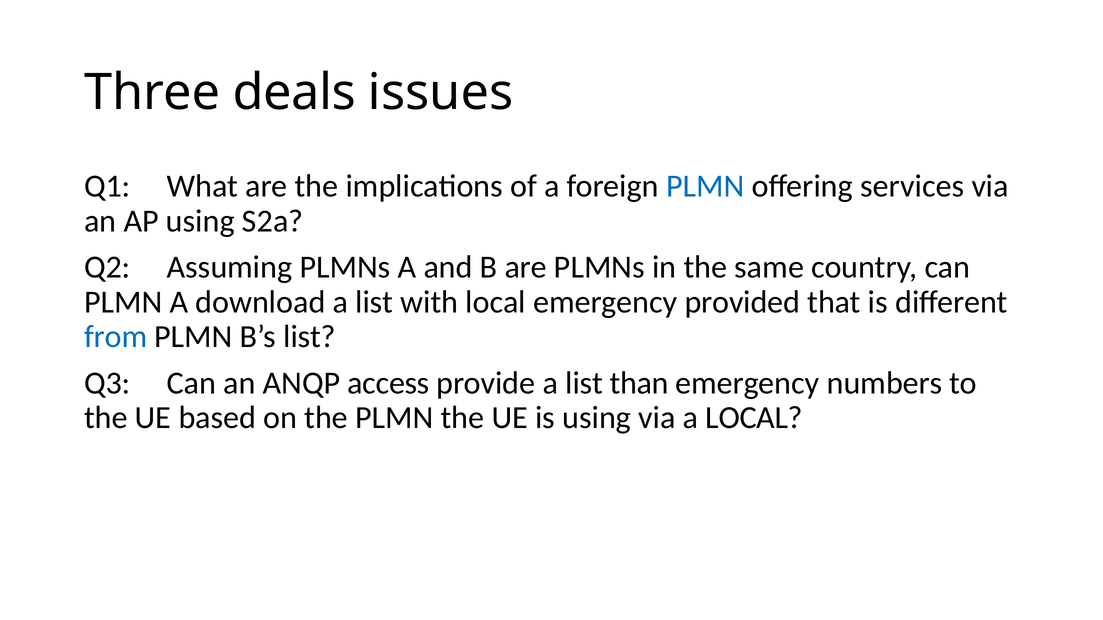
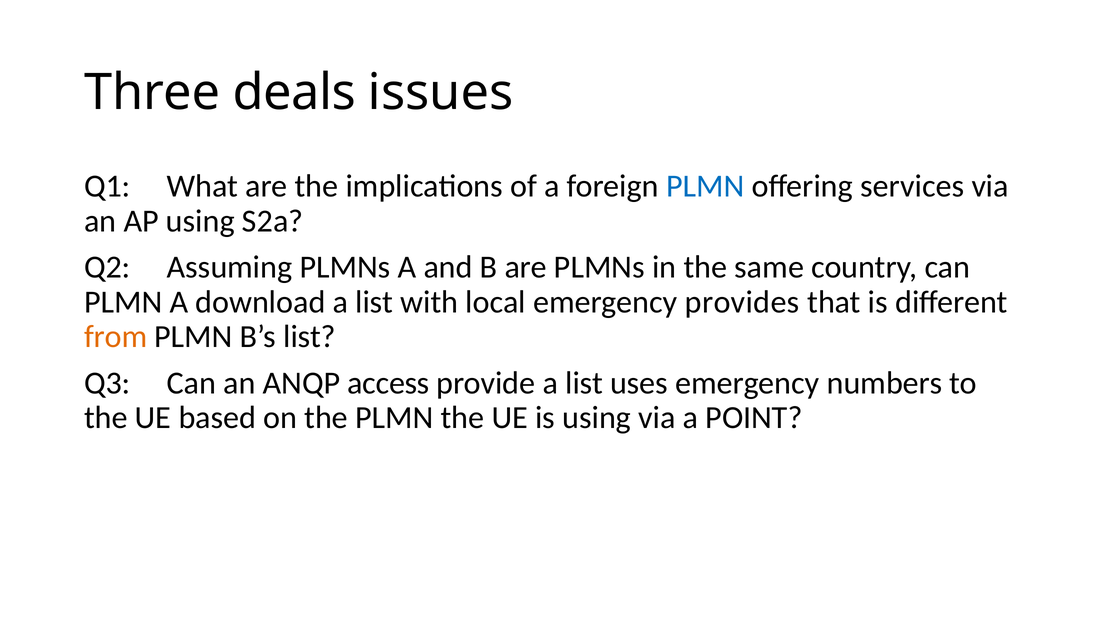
provided: provided -> provides (742, 302)
from colour: blue -> orange (116, 337)
than: than -> uses (639, 383)
a LOCAL: LOCAL -> POINT (754, 418)
